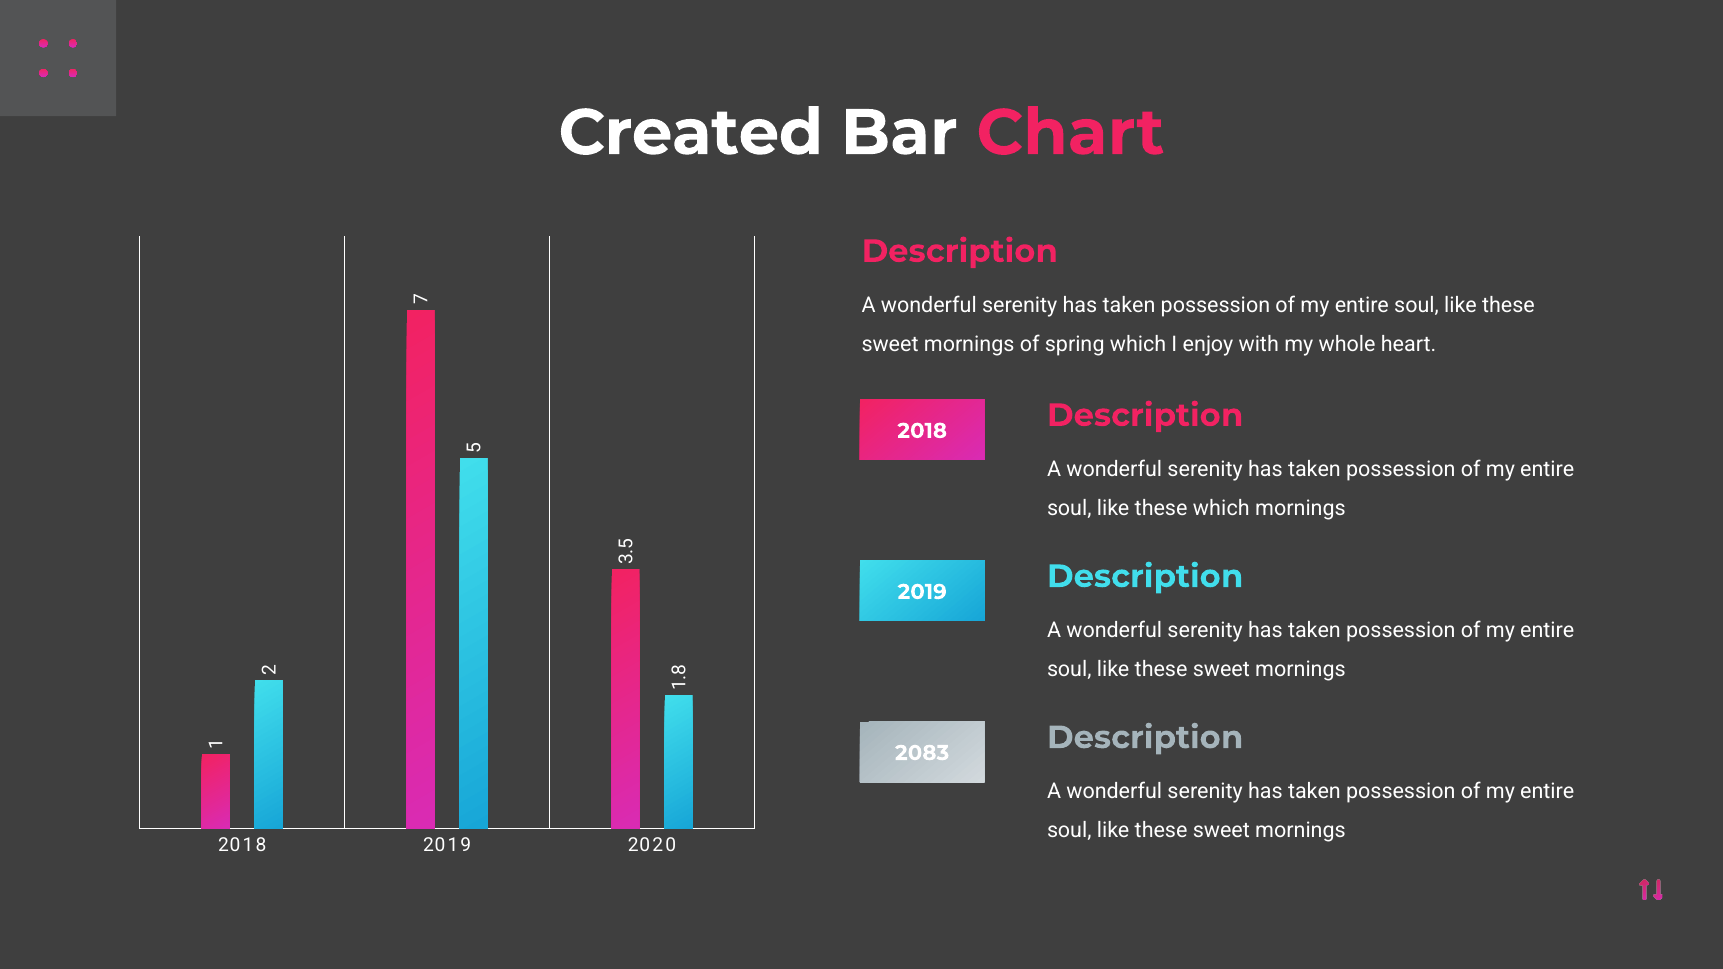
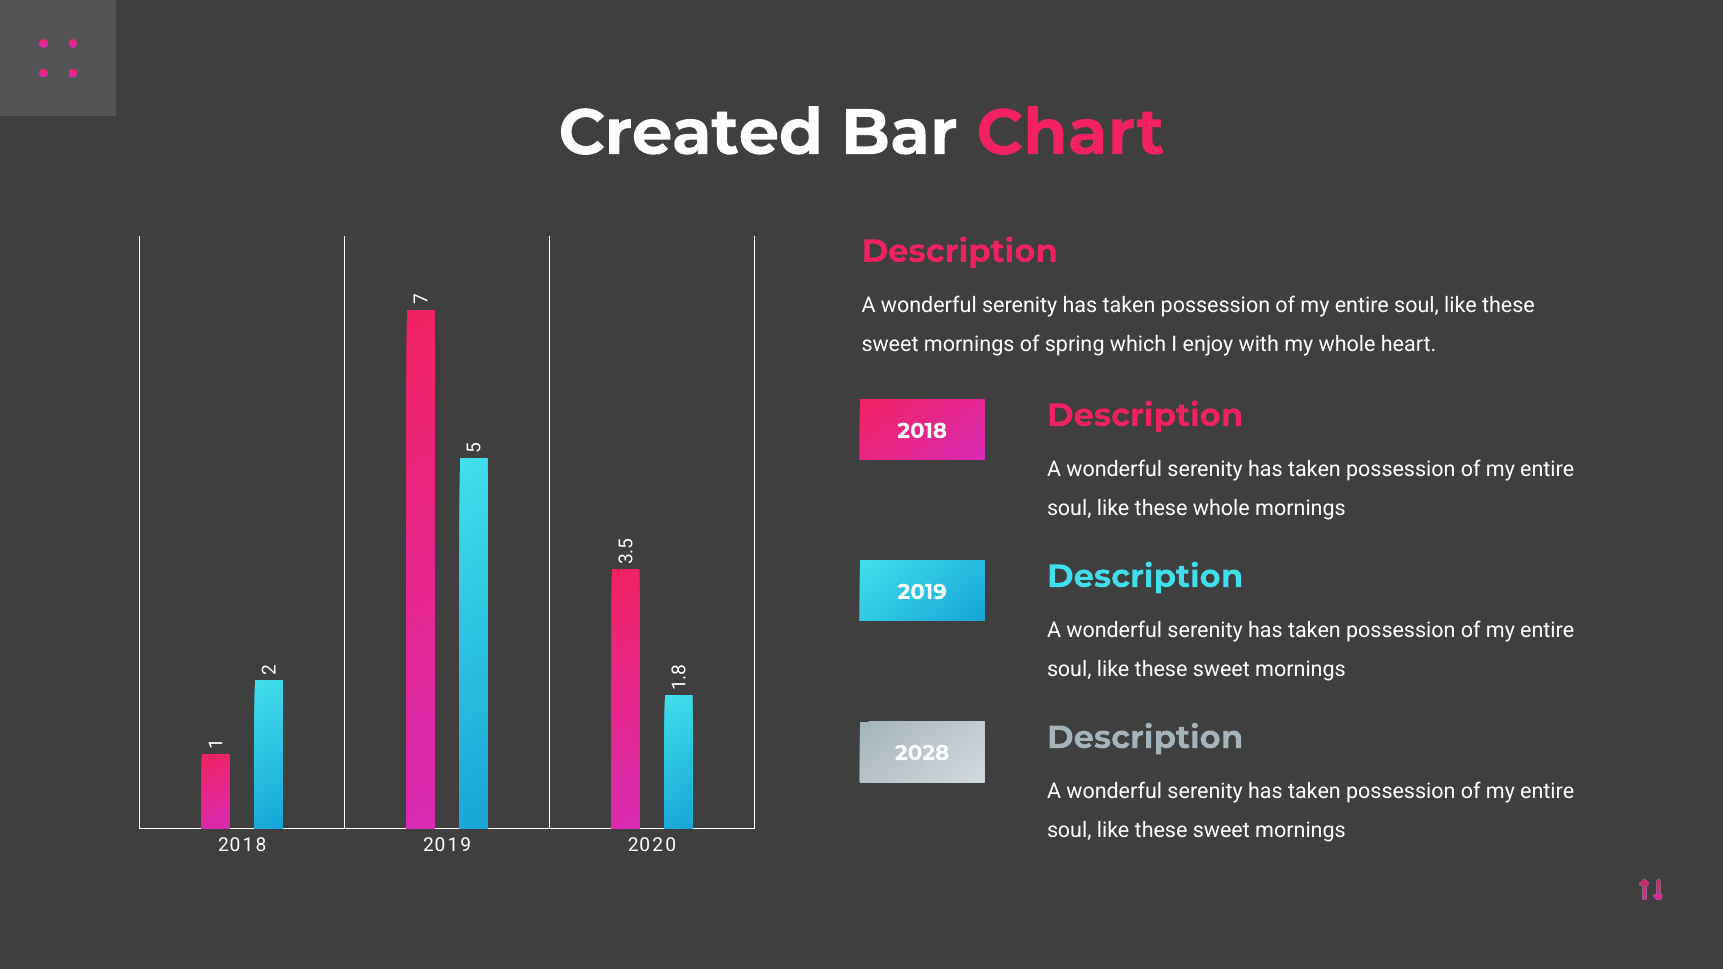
these which: which -> whole (1221, 508)
2083: 2083 -> 2028 (922, 753)
